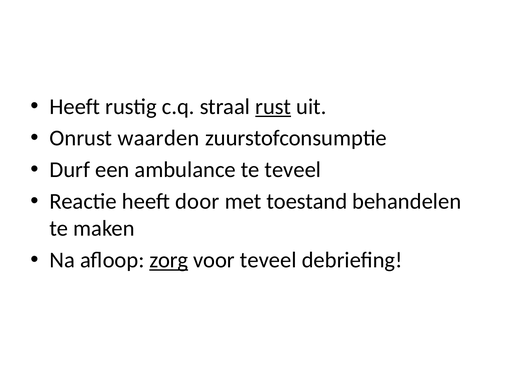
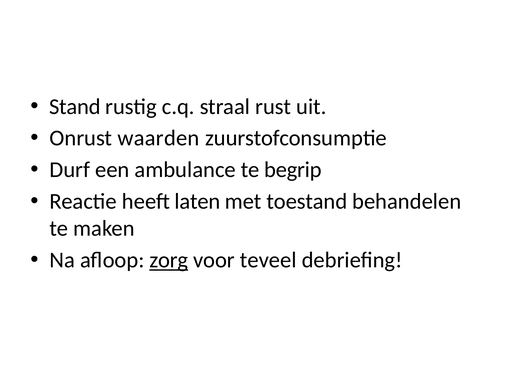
Heeft: Heeft -> Stand (75, 107)
rust underline: present -> none (273, 107)
te teveel: teveel -> begrip (293, 170)
door: door -> laten (197, 201)
